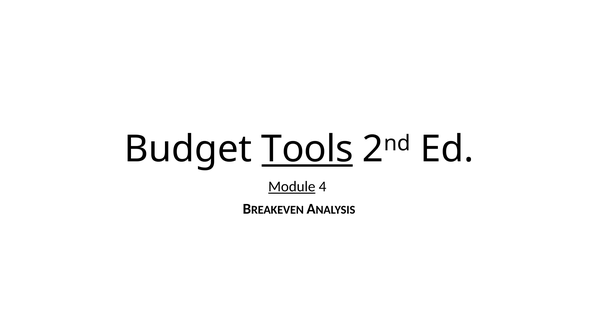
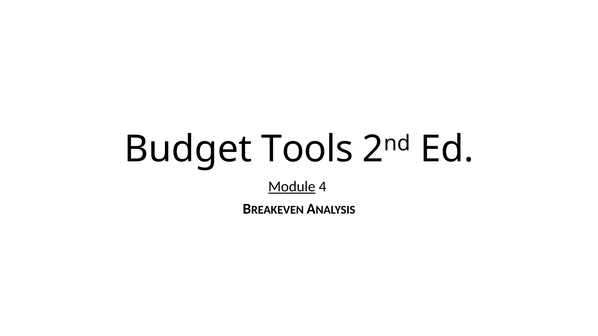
Tools underline: present -> none (307, 149)
